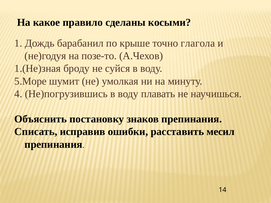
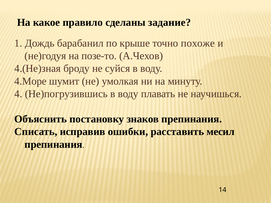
косыми: косыми -> задание (170, 23)
глагола: глагола -> похоже (198, 43)
1.(Не)зная: 1.(Не)зная -> 4.(Не)зная (38, 69)
5.Море: 5.Море -> 4.Море (30, 81)
